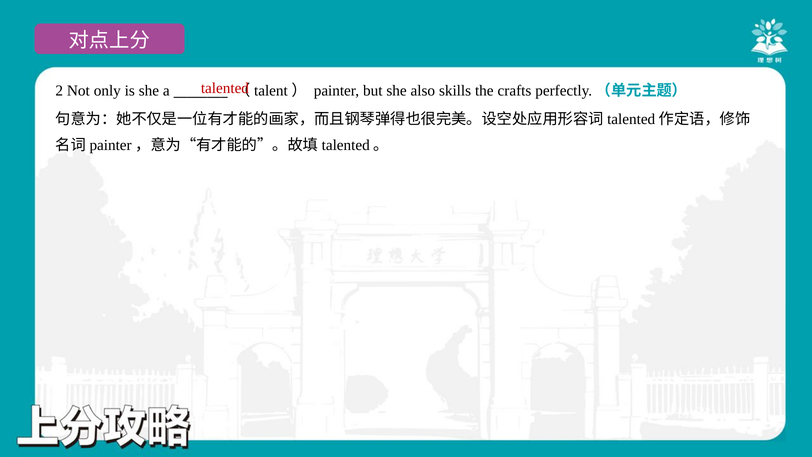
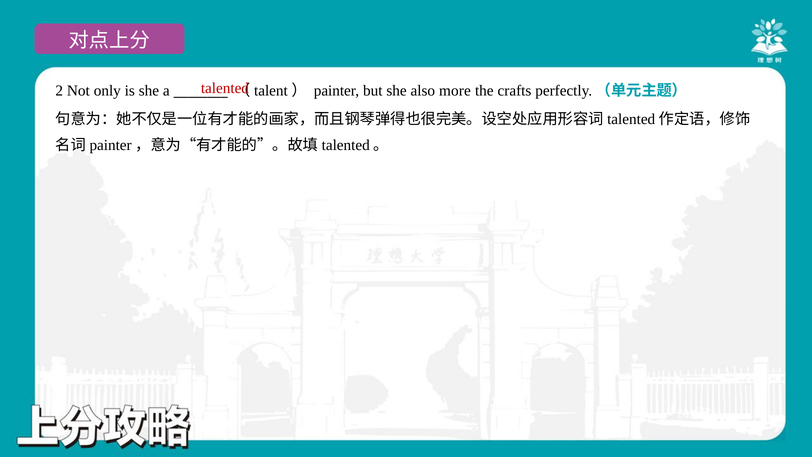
skills: skills -> more (455, 91)
